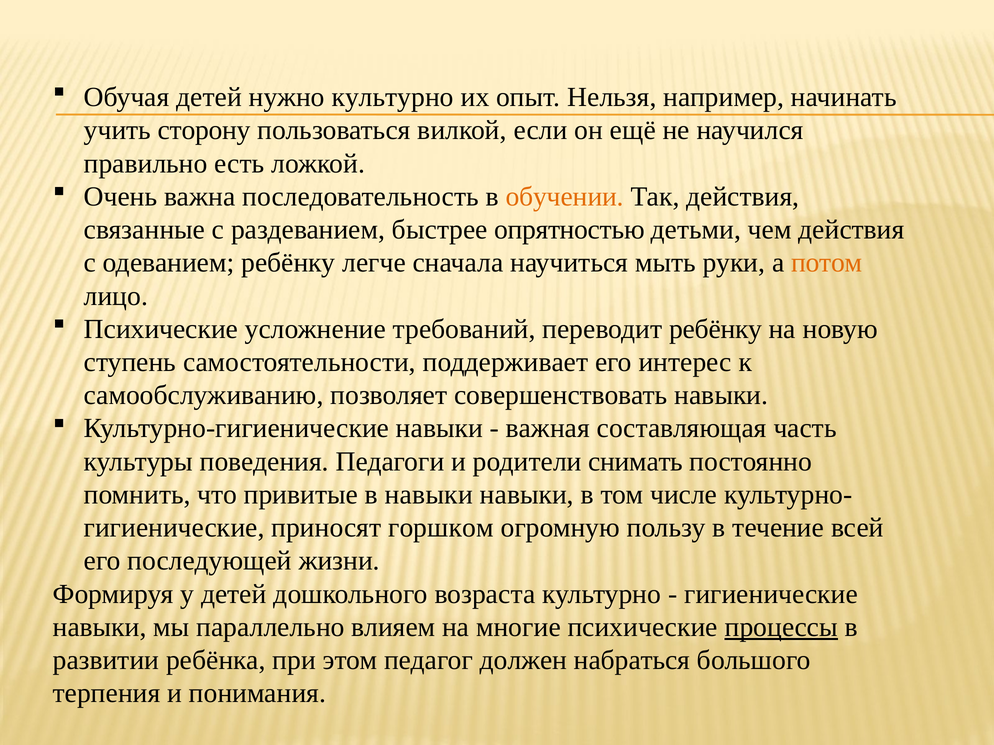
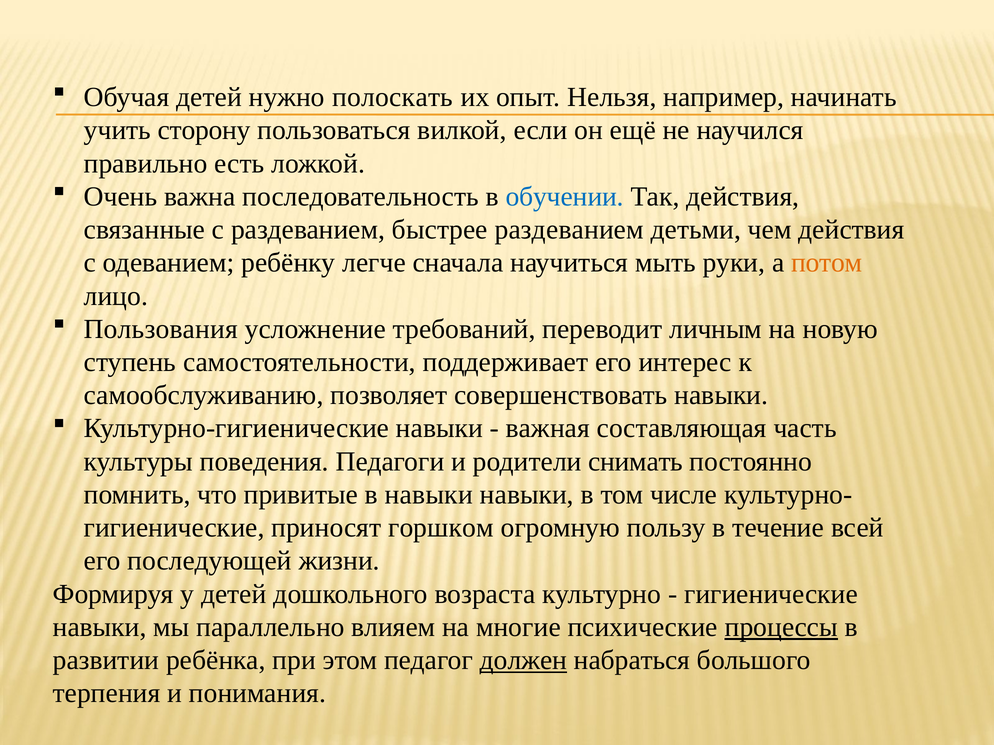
нужно культурно: культурно -> полоскать (393, 97)
обучении colour: orange -> blue (565, 197)
быстрее опрятностью: опрятностью -> раздеванием (569, 230)
Психические: Психические -> Пользования (161, 329)
переводит ребёнку: ребёнку -> личным (716, 329)
должен underline: none -> present (524, 661)
